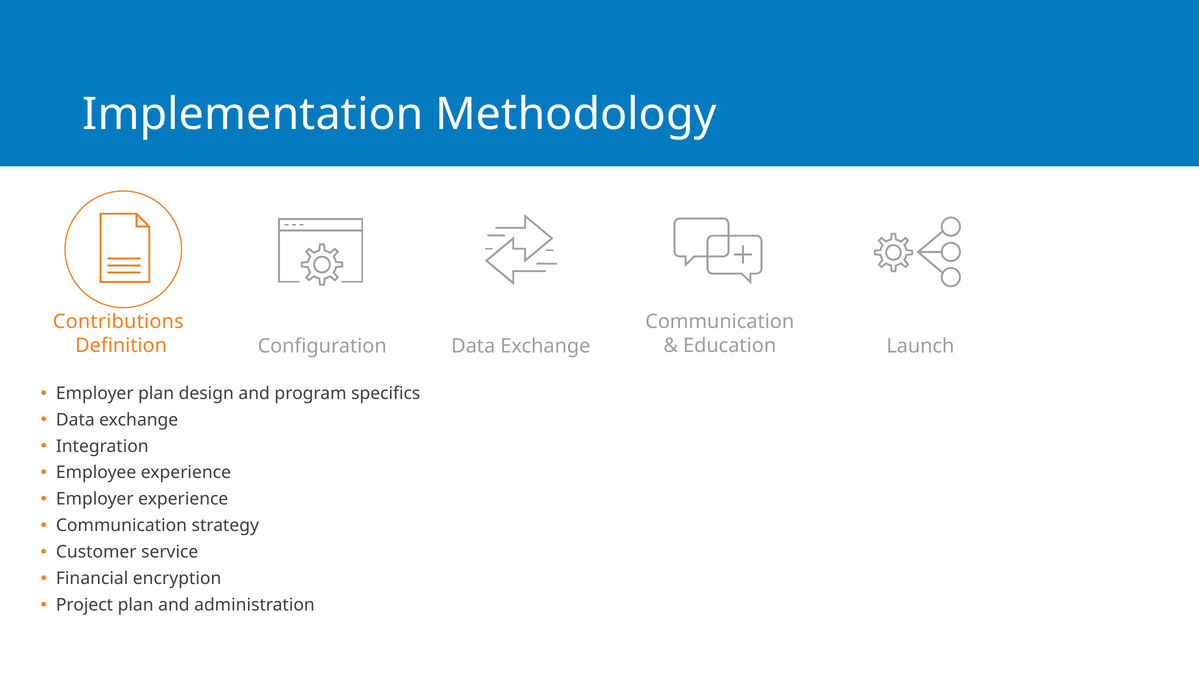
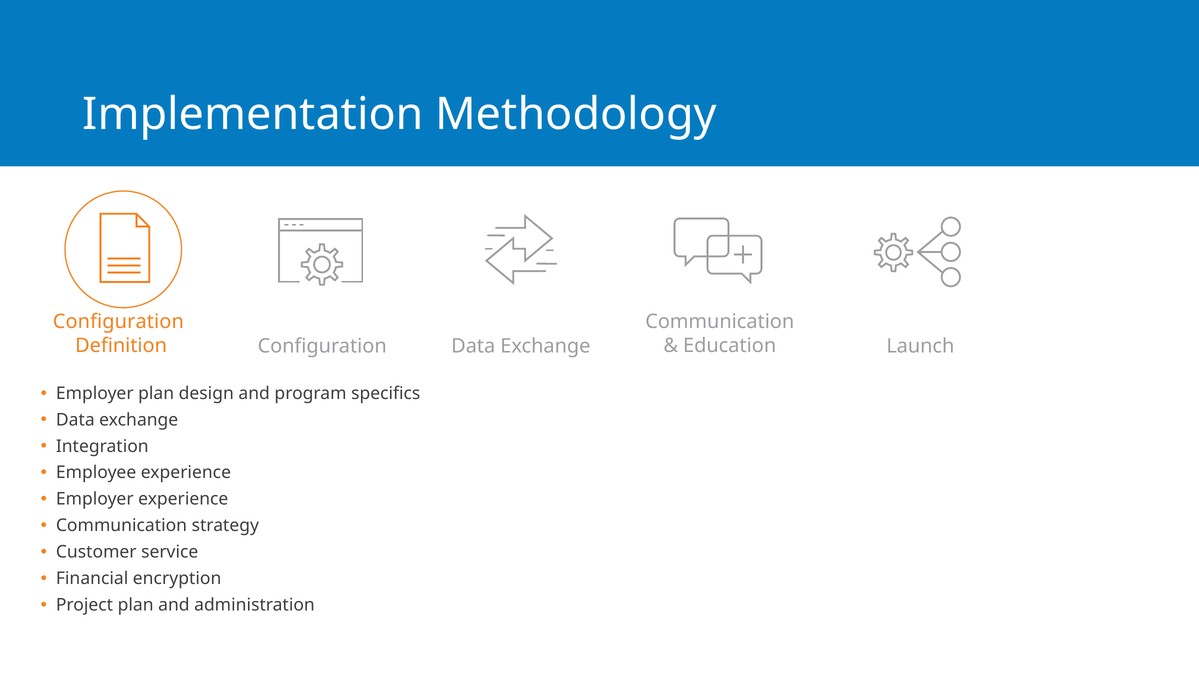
Contributions: Contributions -> Configuration (118, 321)
